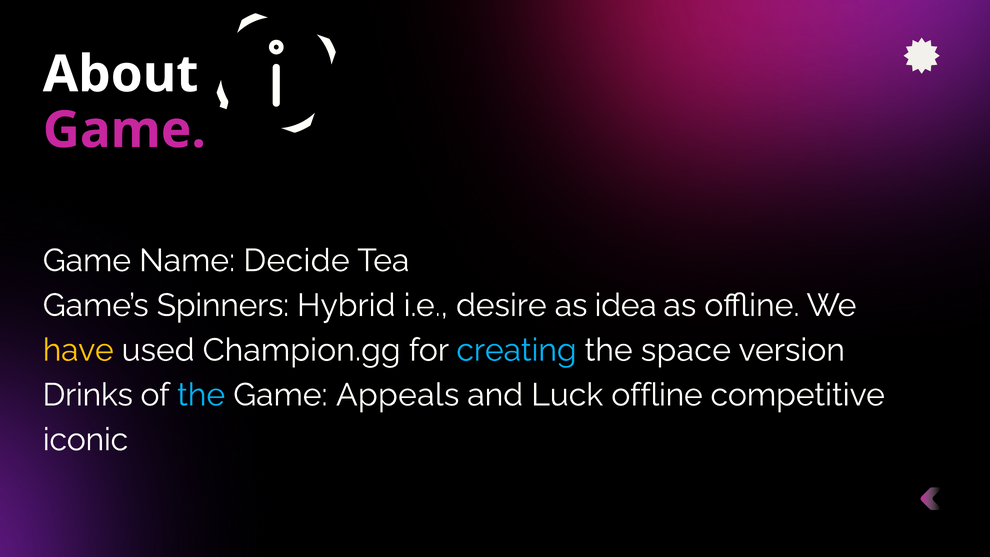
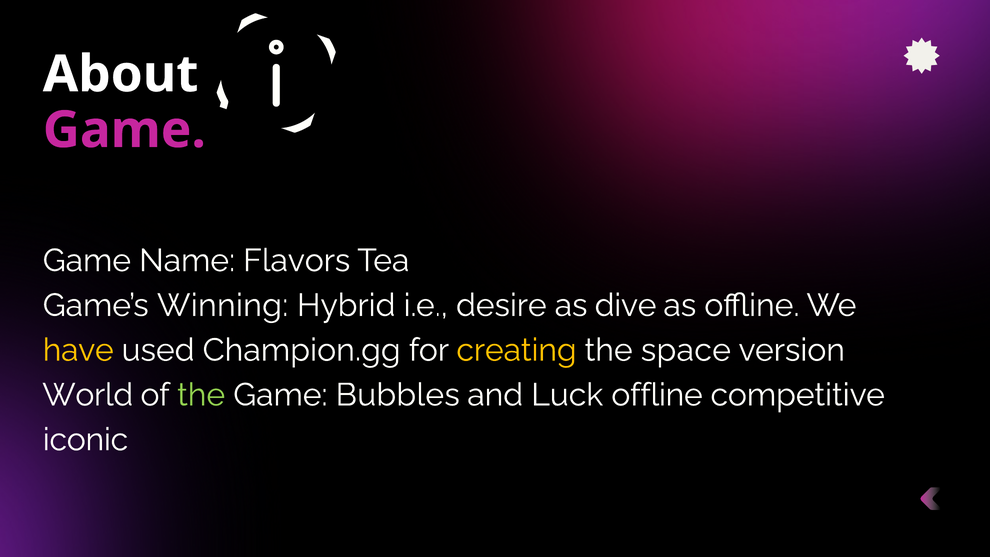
Decide: Decide -> Flavors (297, 261)
Spinners: Spinners -> Winning (223, 305)
idea: idea -> dive (626, 305)
creating colour: light blue -> yellow (516, 350)
Drinks: Drinks -> World (88, 395)
the colour: light blue -> light green (201, 395)
Appeals: Appeals -> Bubbles (398, 395)
